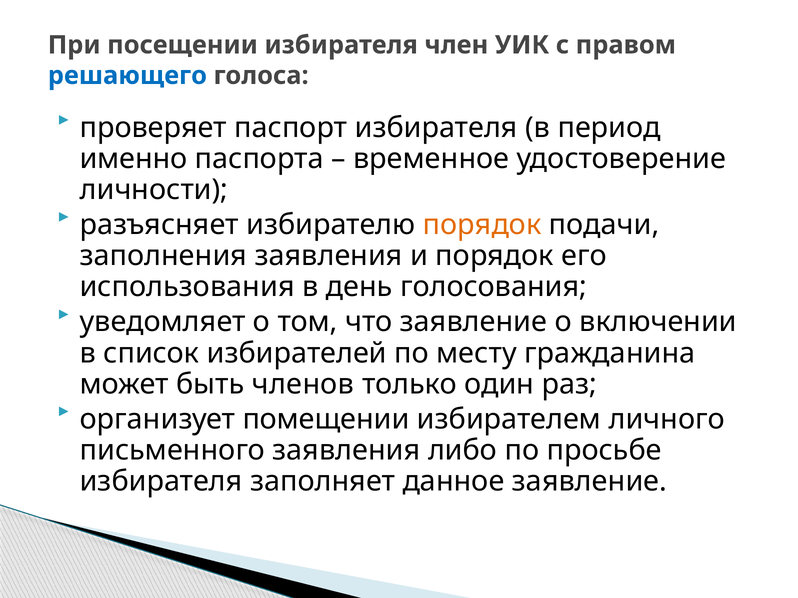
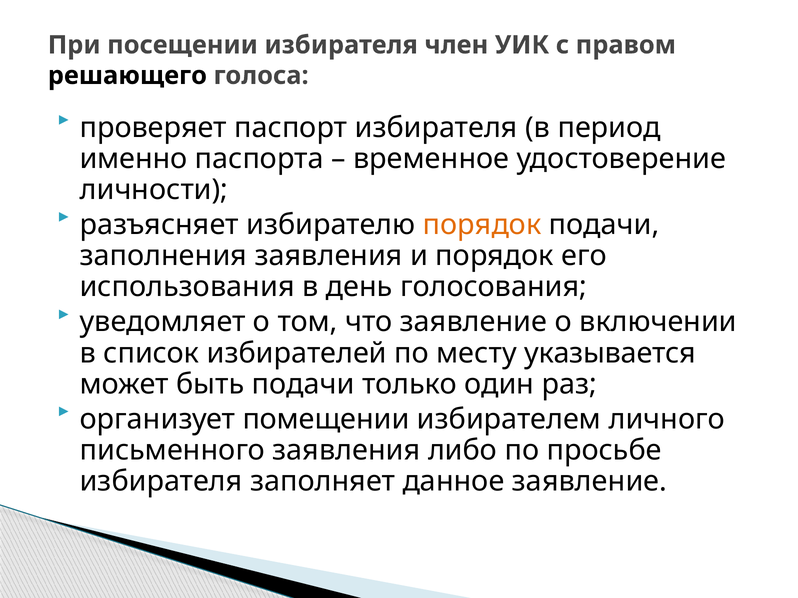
решающего colour: blue -> black (127, 76)
гражданина: гражданина -> указывается (610, 353)
быть членов: членов -> подачи (303, 384)
